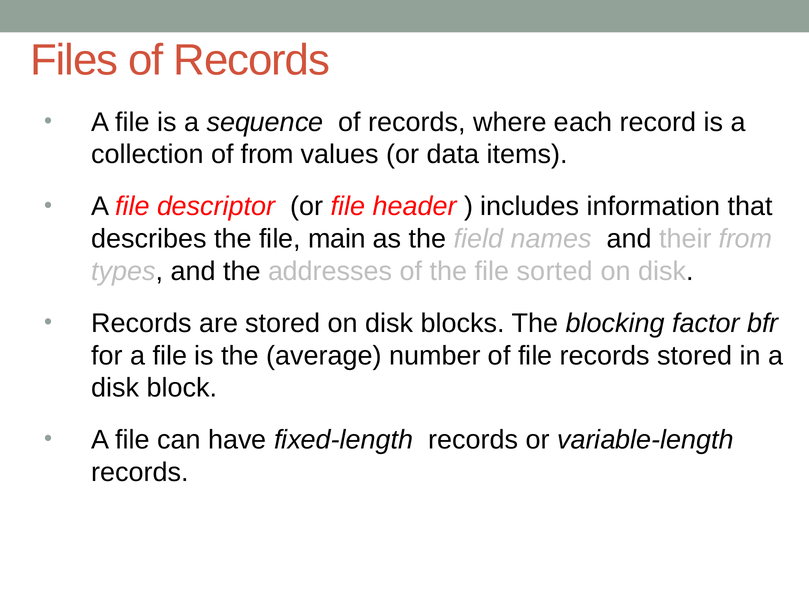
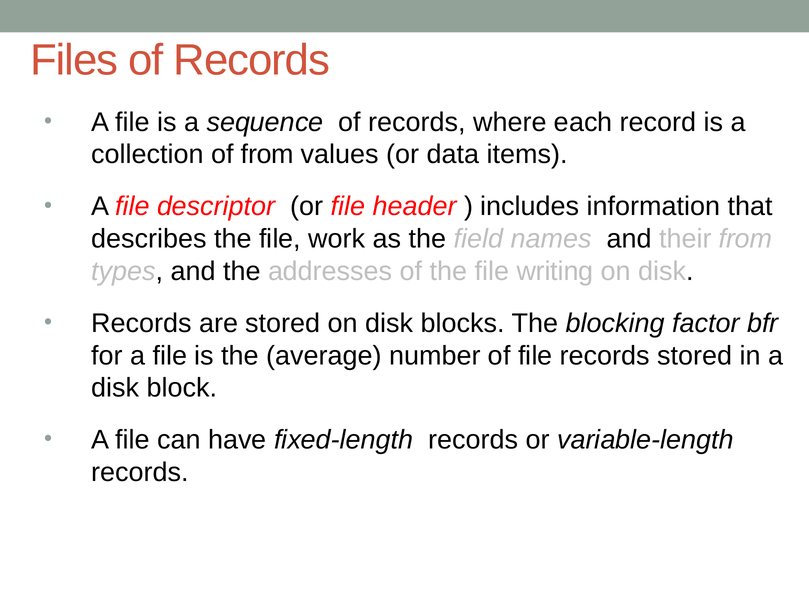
main: main -> work (337, 239)
sorted: sorted -> writing (555, 271)
